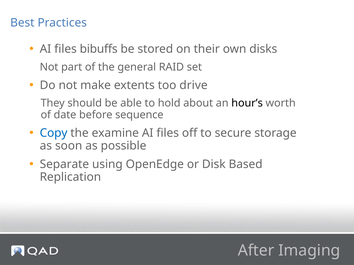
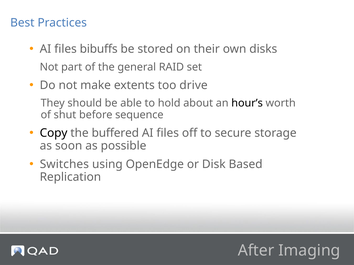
date: date -> shut (65, 115)
Copy colour: blue -> black (54, 133)
examine: examine -> buffered (115, 133)
Separate: Separate -> Switches (64, 165)
